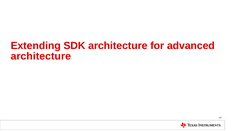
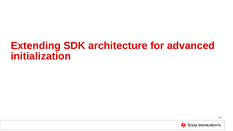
architecture: architecture -> initialization (41, 56)
